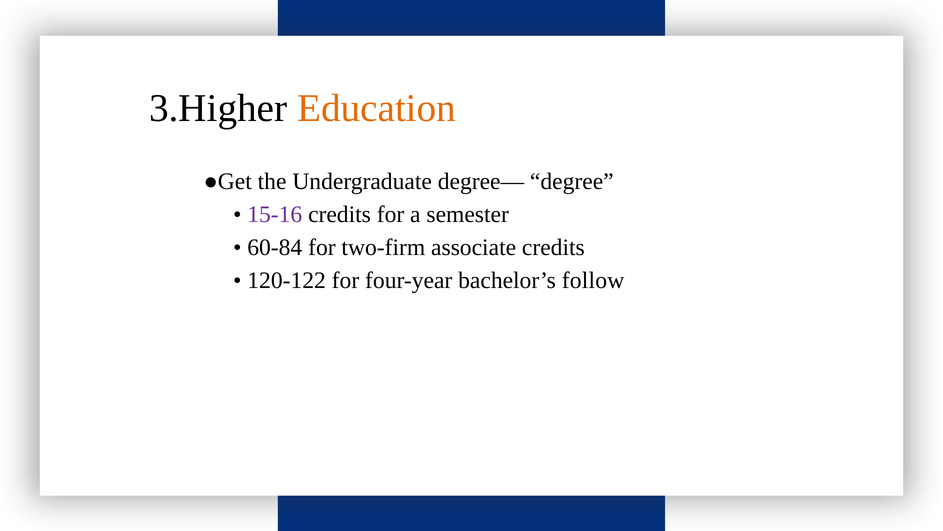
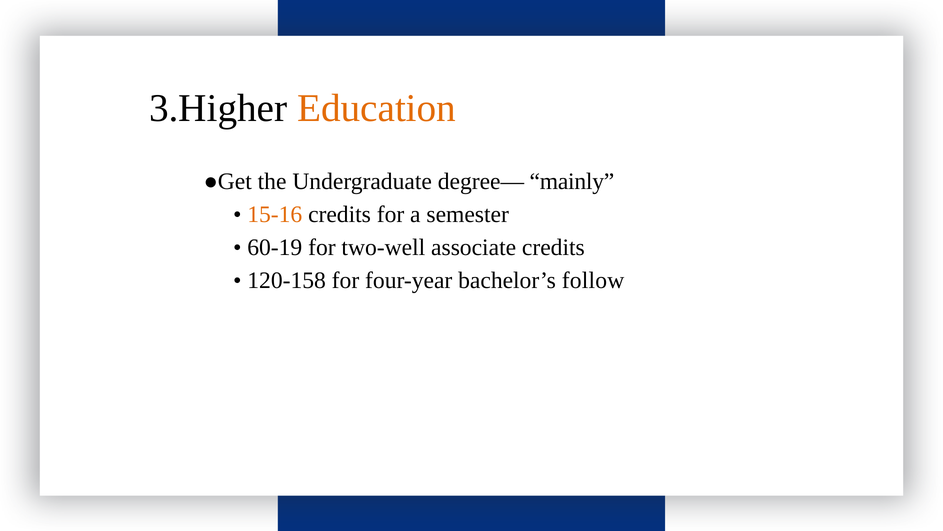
degree: degree -> mainly (572, 181)
15-16 colour: purple -> orange (275, 214)
60-84: 60-84 -> 60-19 (275, 247)
two-firm: two-firm -> two-well (383, 247)
120-122: 120-122 -> 120-158 (287, 280)
